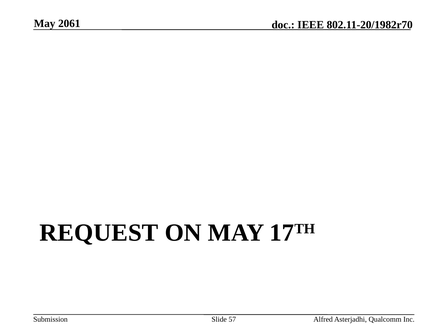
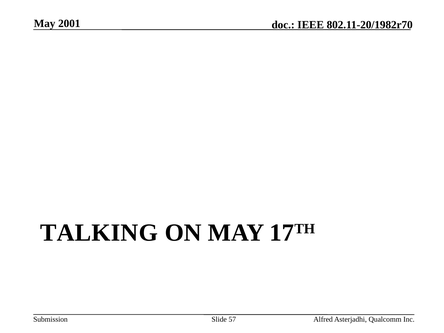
2061: 2061 -> 2001 (69, 24)
REQUEST: REQUEST -> TALKING (99, 233)
